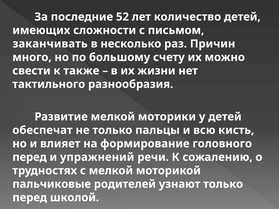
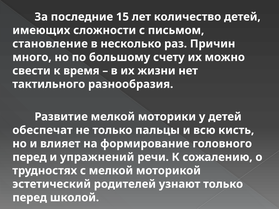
52: 52 -> 15 (122, 17)
заканчивать: заканчивать -> становление (50, 44)
также: также -> время (81, 71)
пальчиковые: пальчиковые -> эстетический (52, 184)
